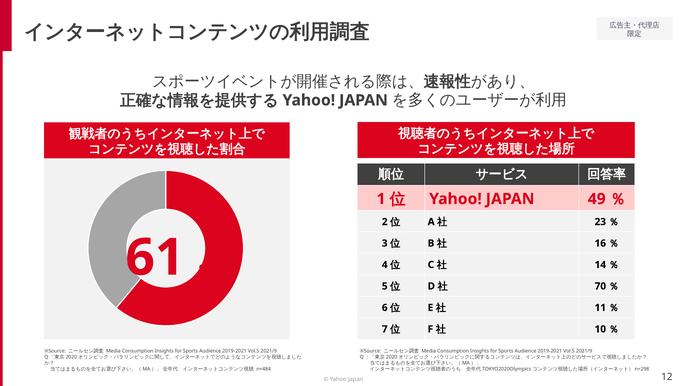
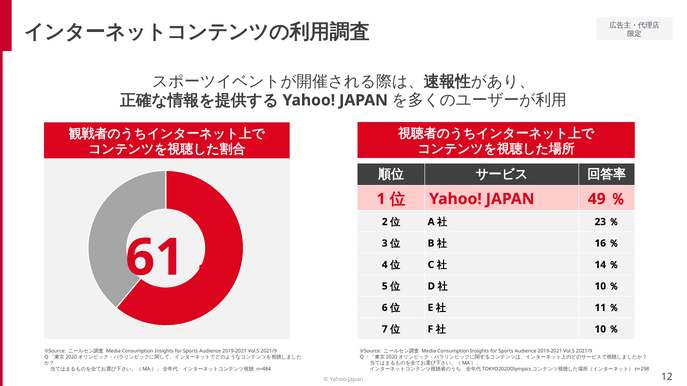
70: 70 -> 10 (600, 287)
